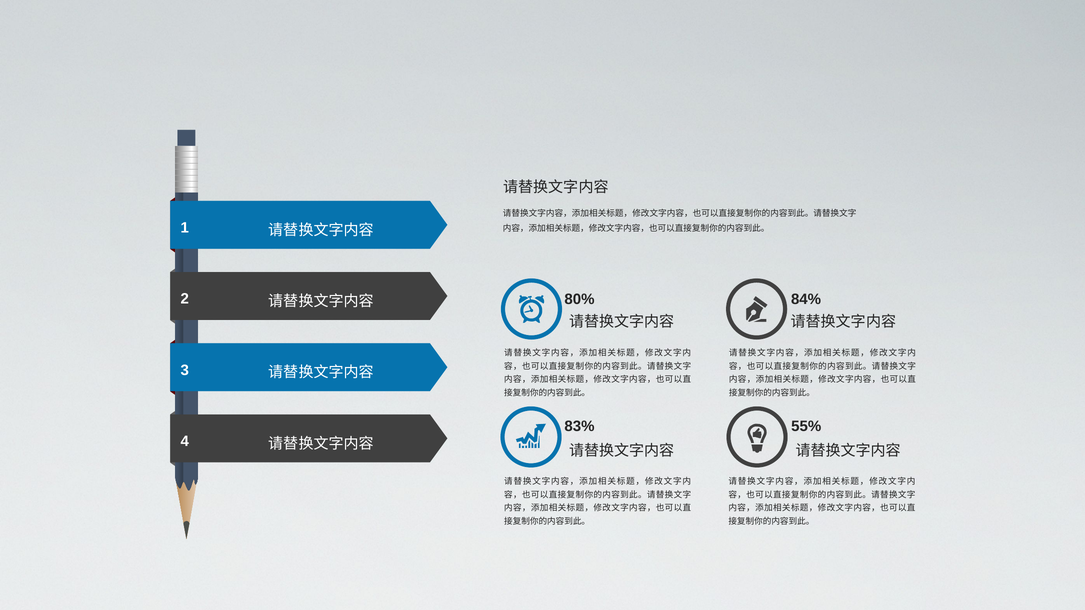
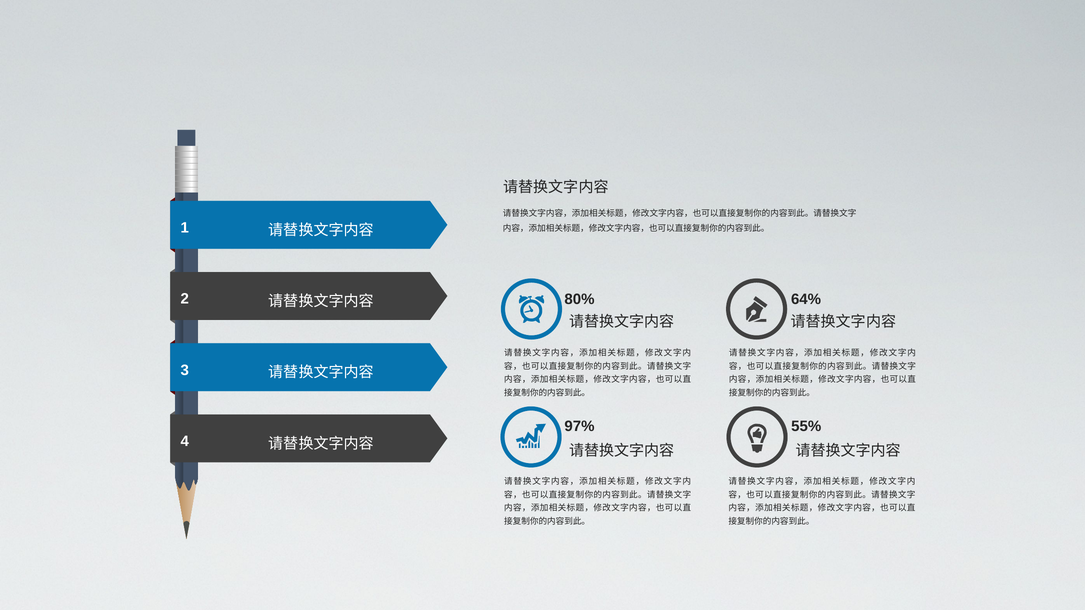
84%: 84% -> 64% (806, 299)
83%: 83% -> 97% (579, 427)
